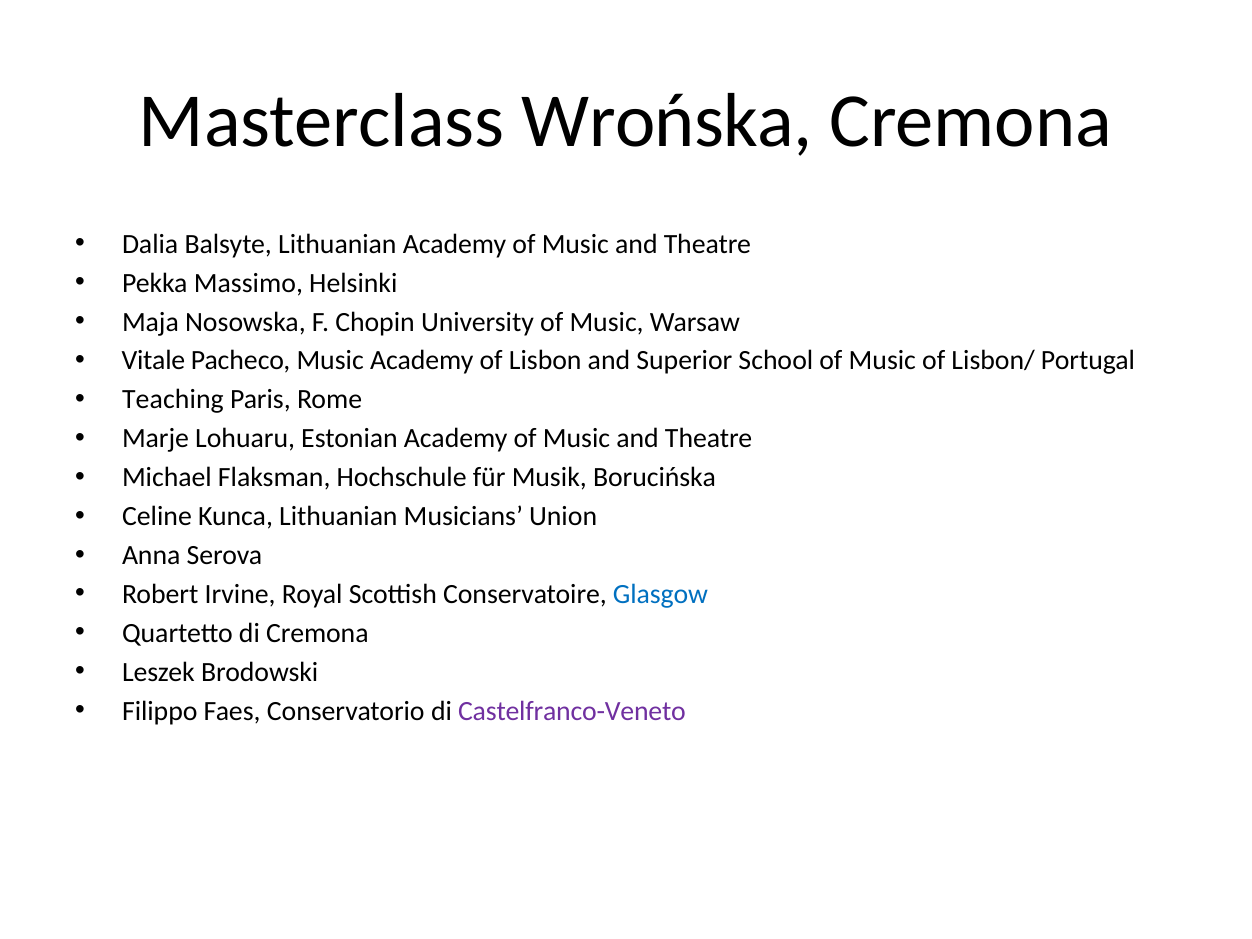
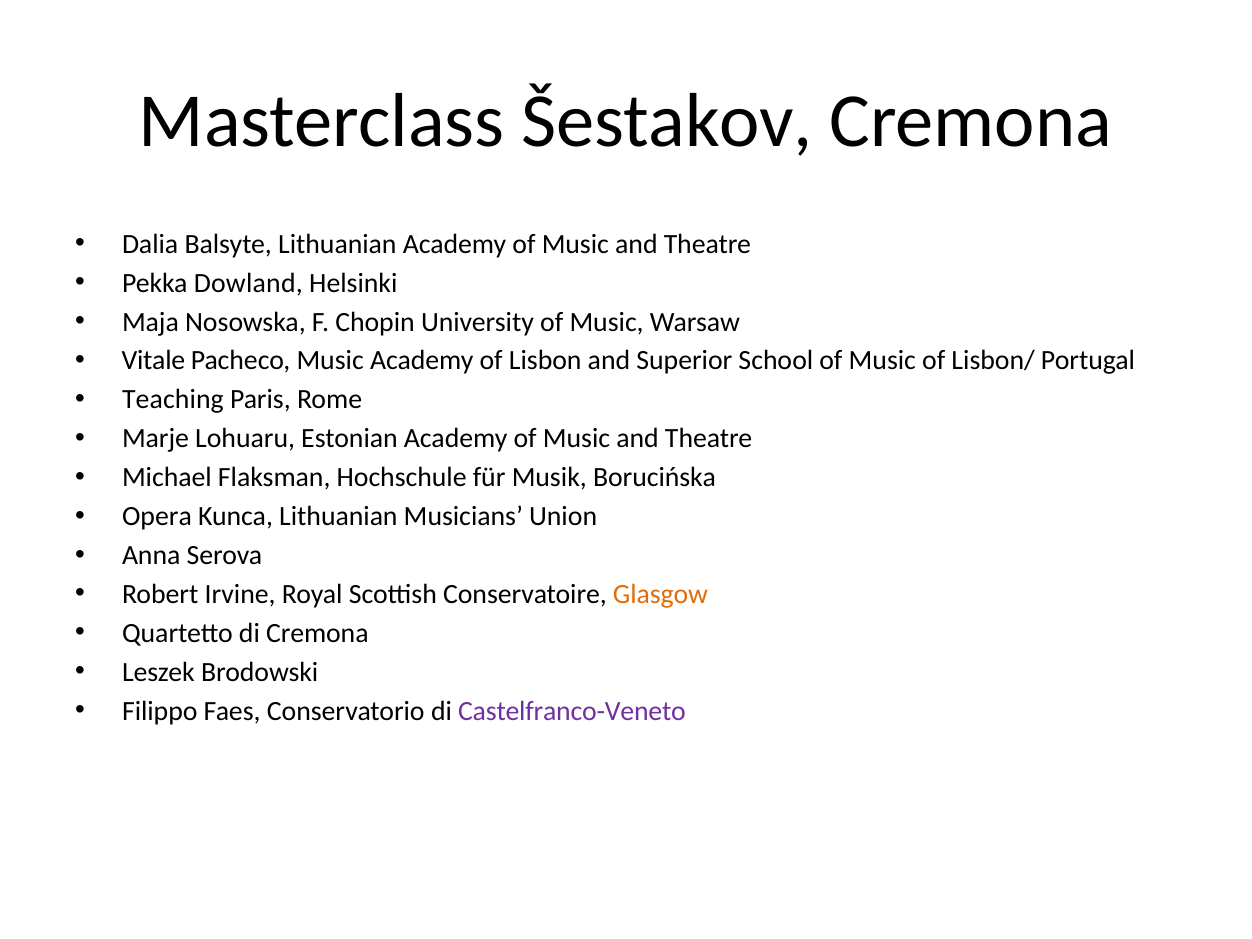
Wrońska: Wrońska -> Šestakov (667, 121)
Massimo: Massimo -> Dowland (248, 283)
Celine: Celine -> Opera (157, 517)
Glasgow colour: blue -> orange (661, 594)
